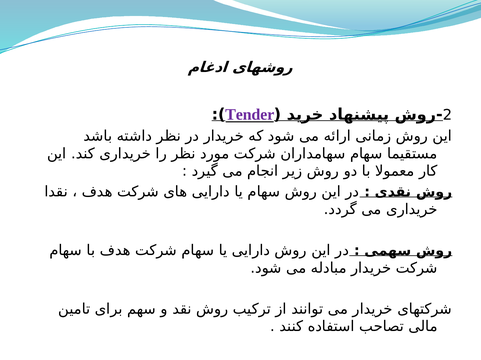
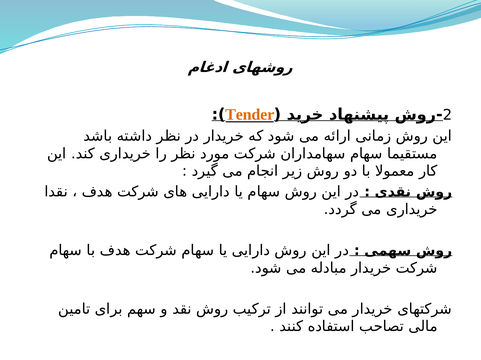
Tender colour: purple -> orange (250, 115)
